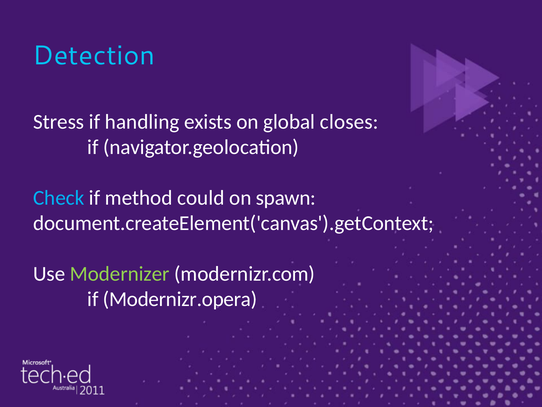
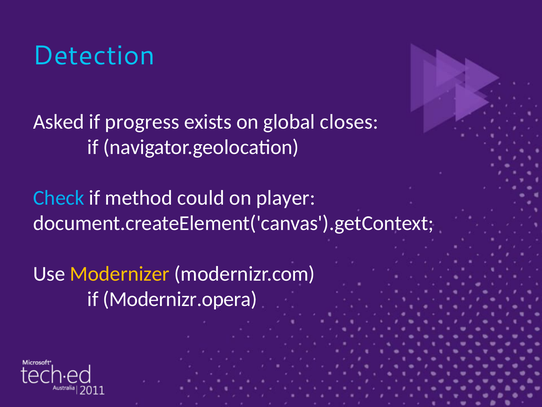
Stress: Stress -> Asked (59, 122)
handling: handling -> progress (142, 122)
spawn: spawn -> player (286, 198)
Modernizer colour: light green -> yellow (120, 274)
